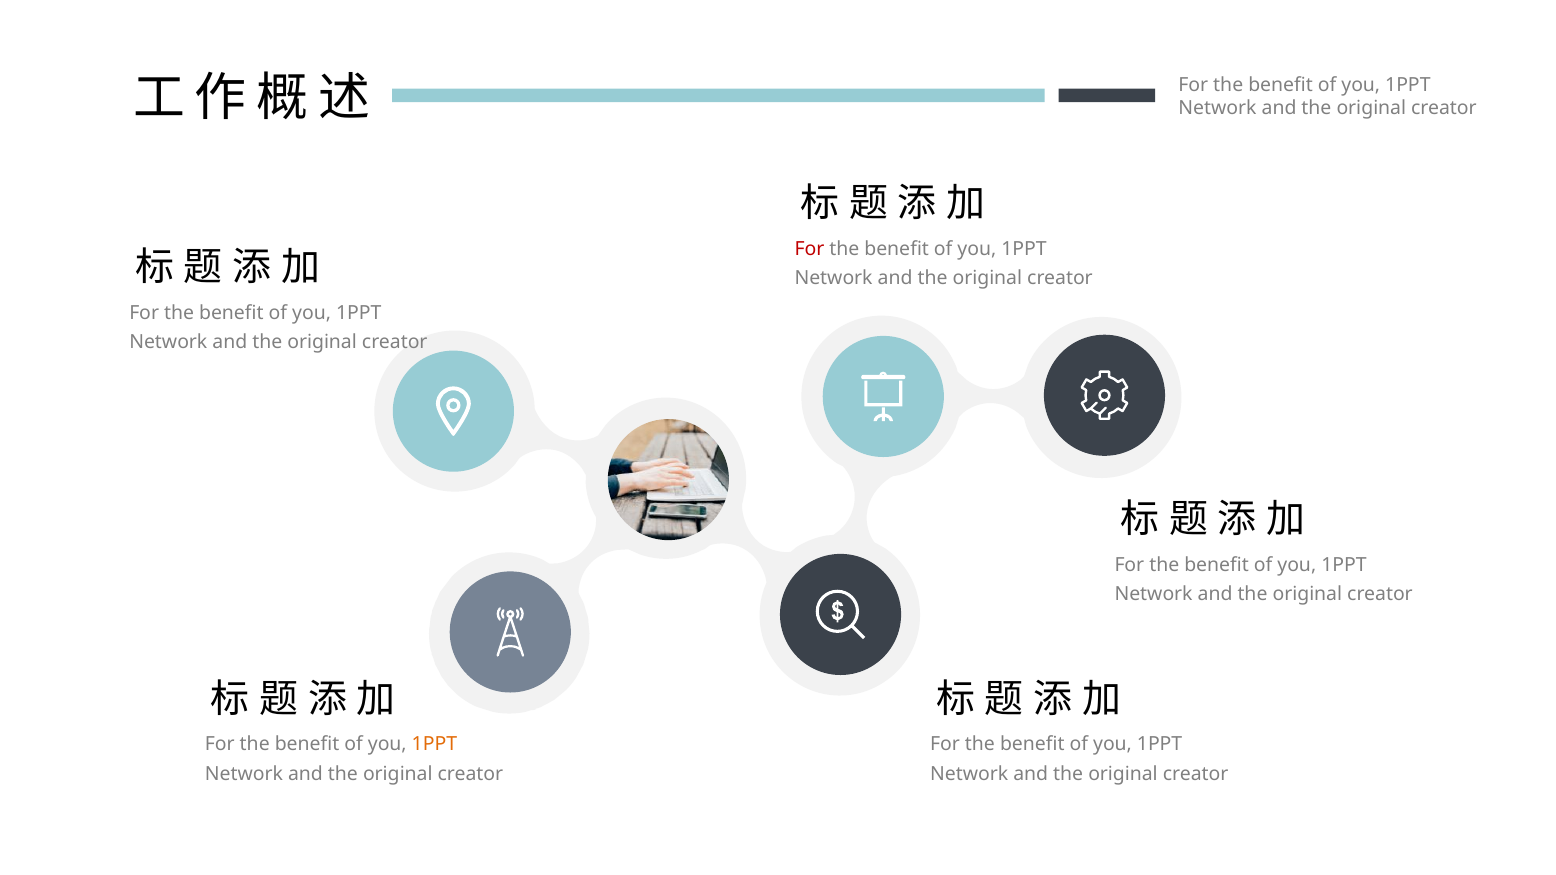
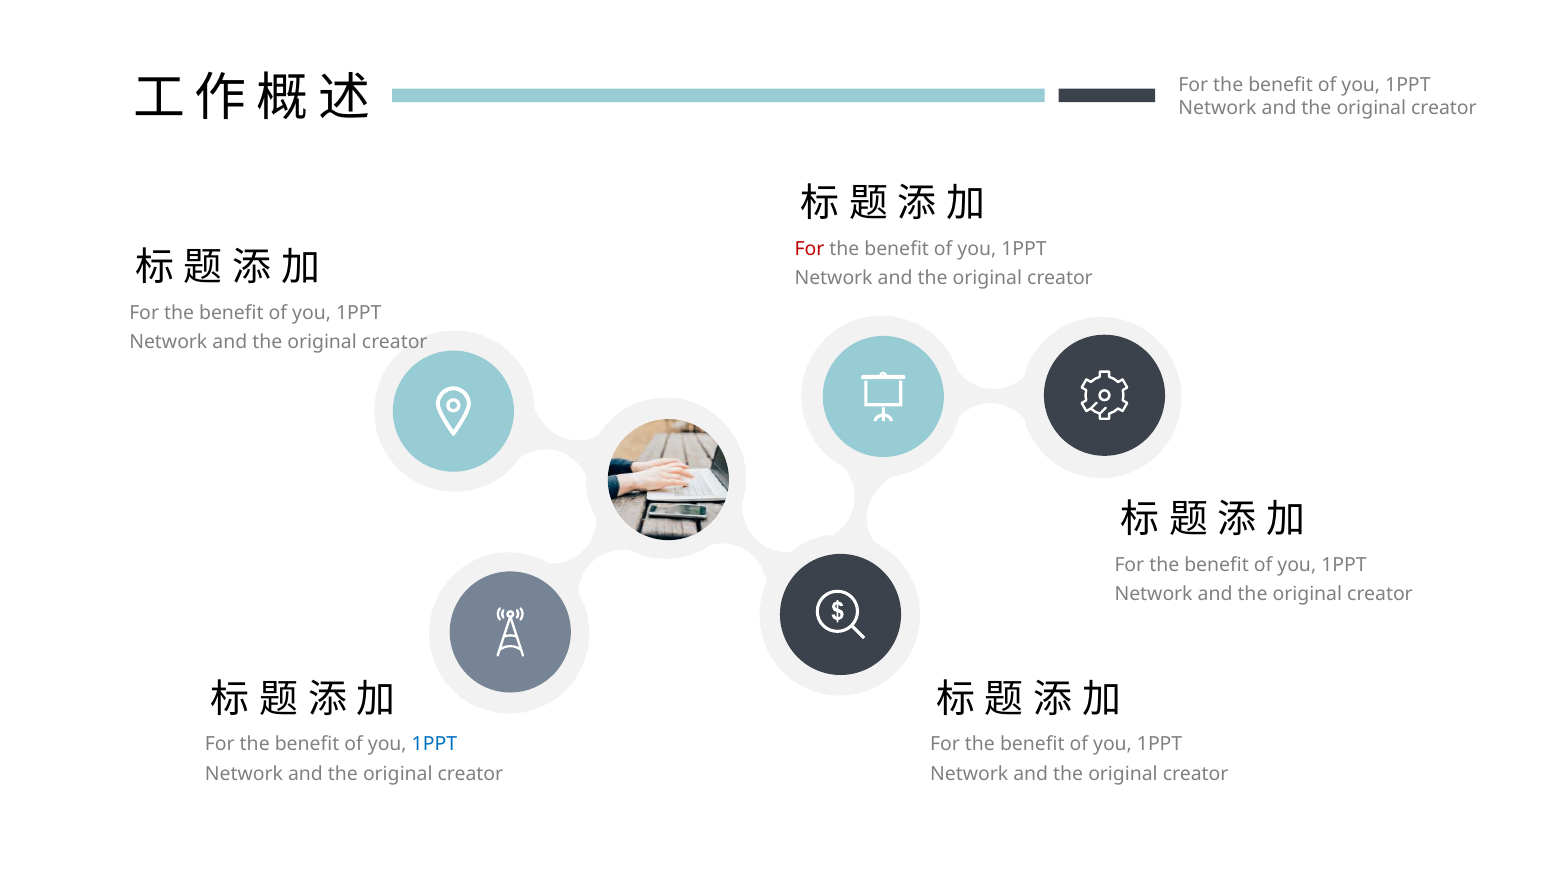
1PPT colour: orange -> blue (434, 745)
